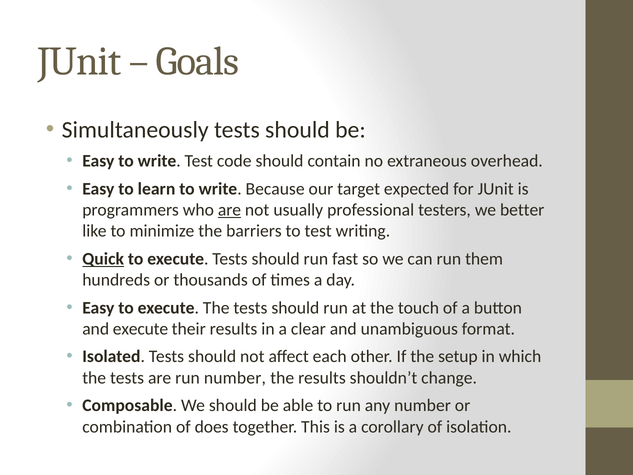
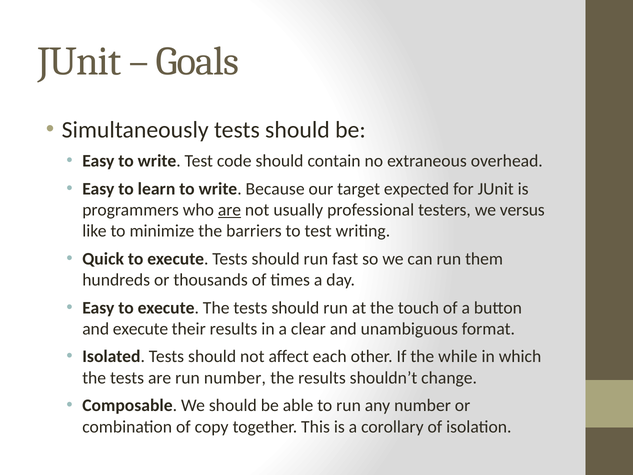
better: better -> versus (522, 210)
Quick underline: present -> none (103, 259)
setup: setup -> while (458, 356)
does: does -> copy (212, 427)
